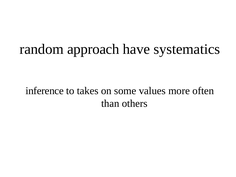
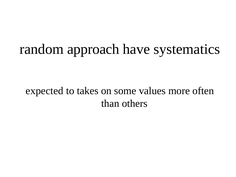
inference: inference -> expected (45, 91)
